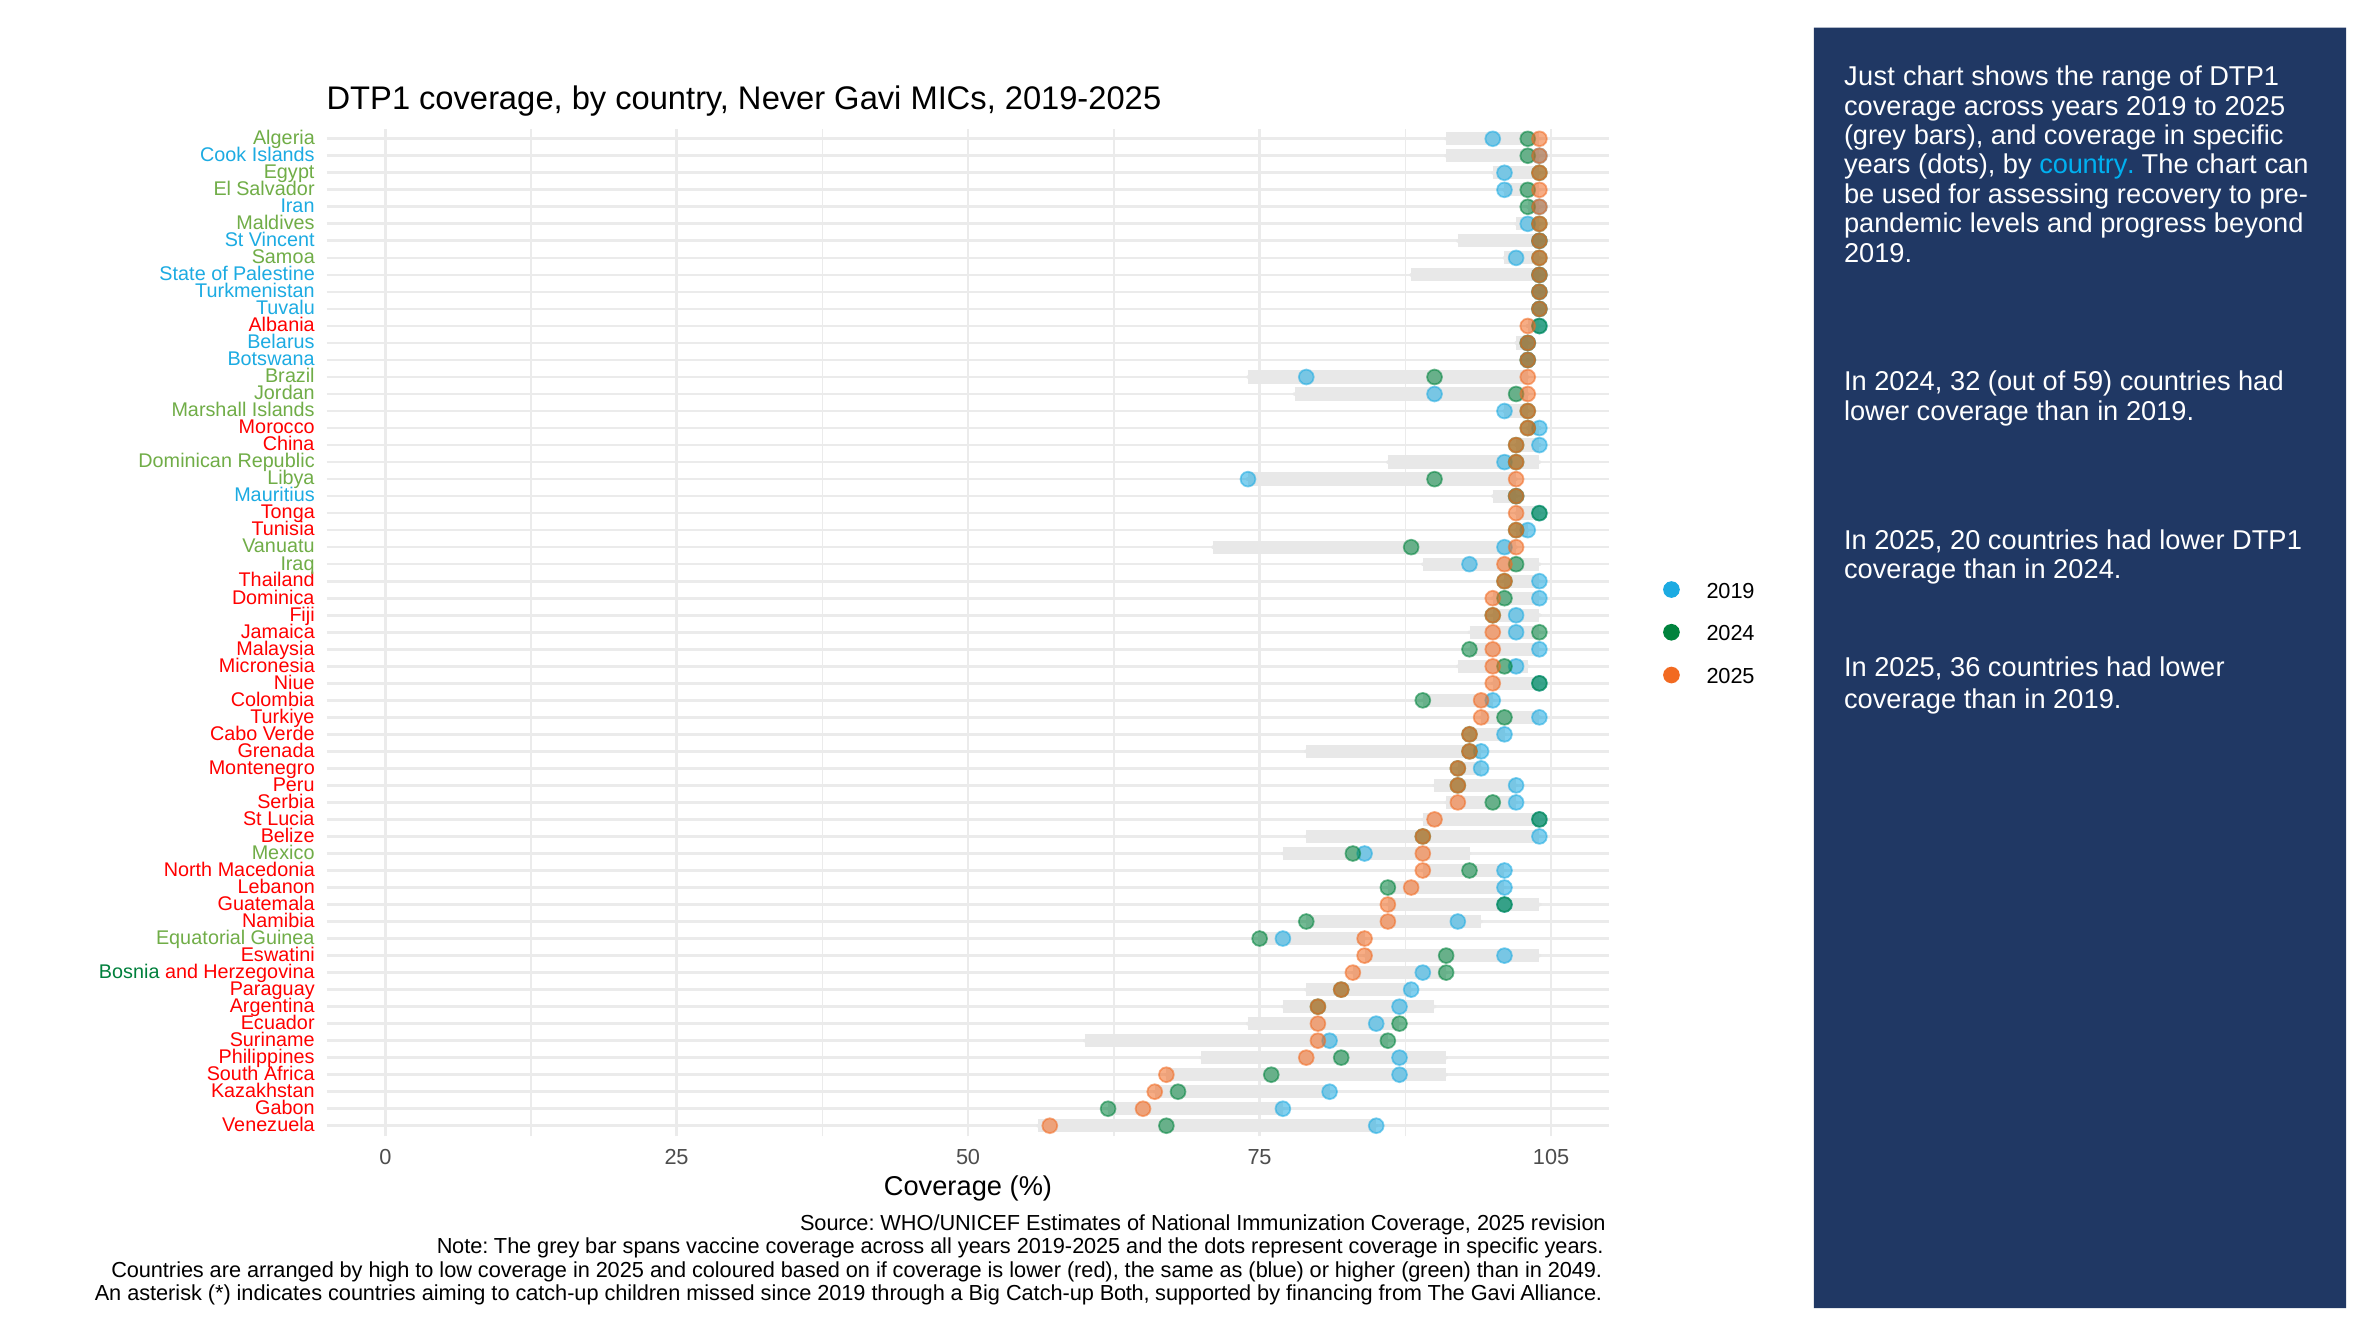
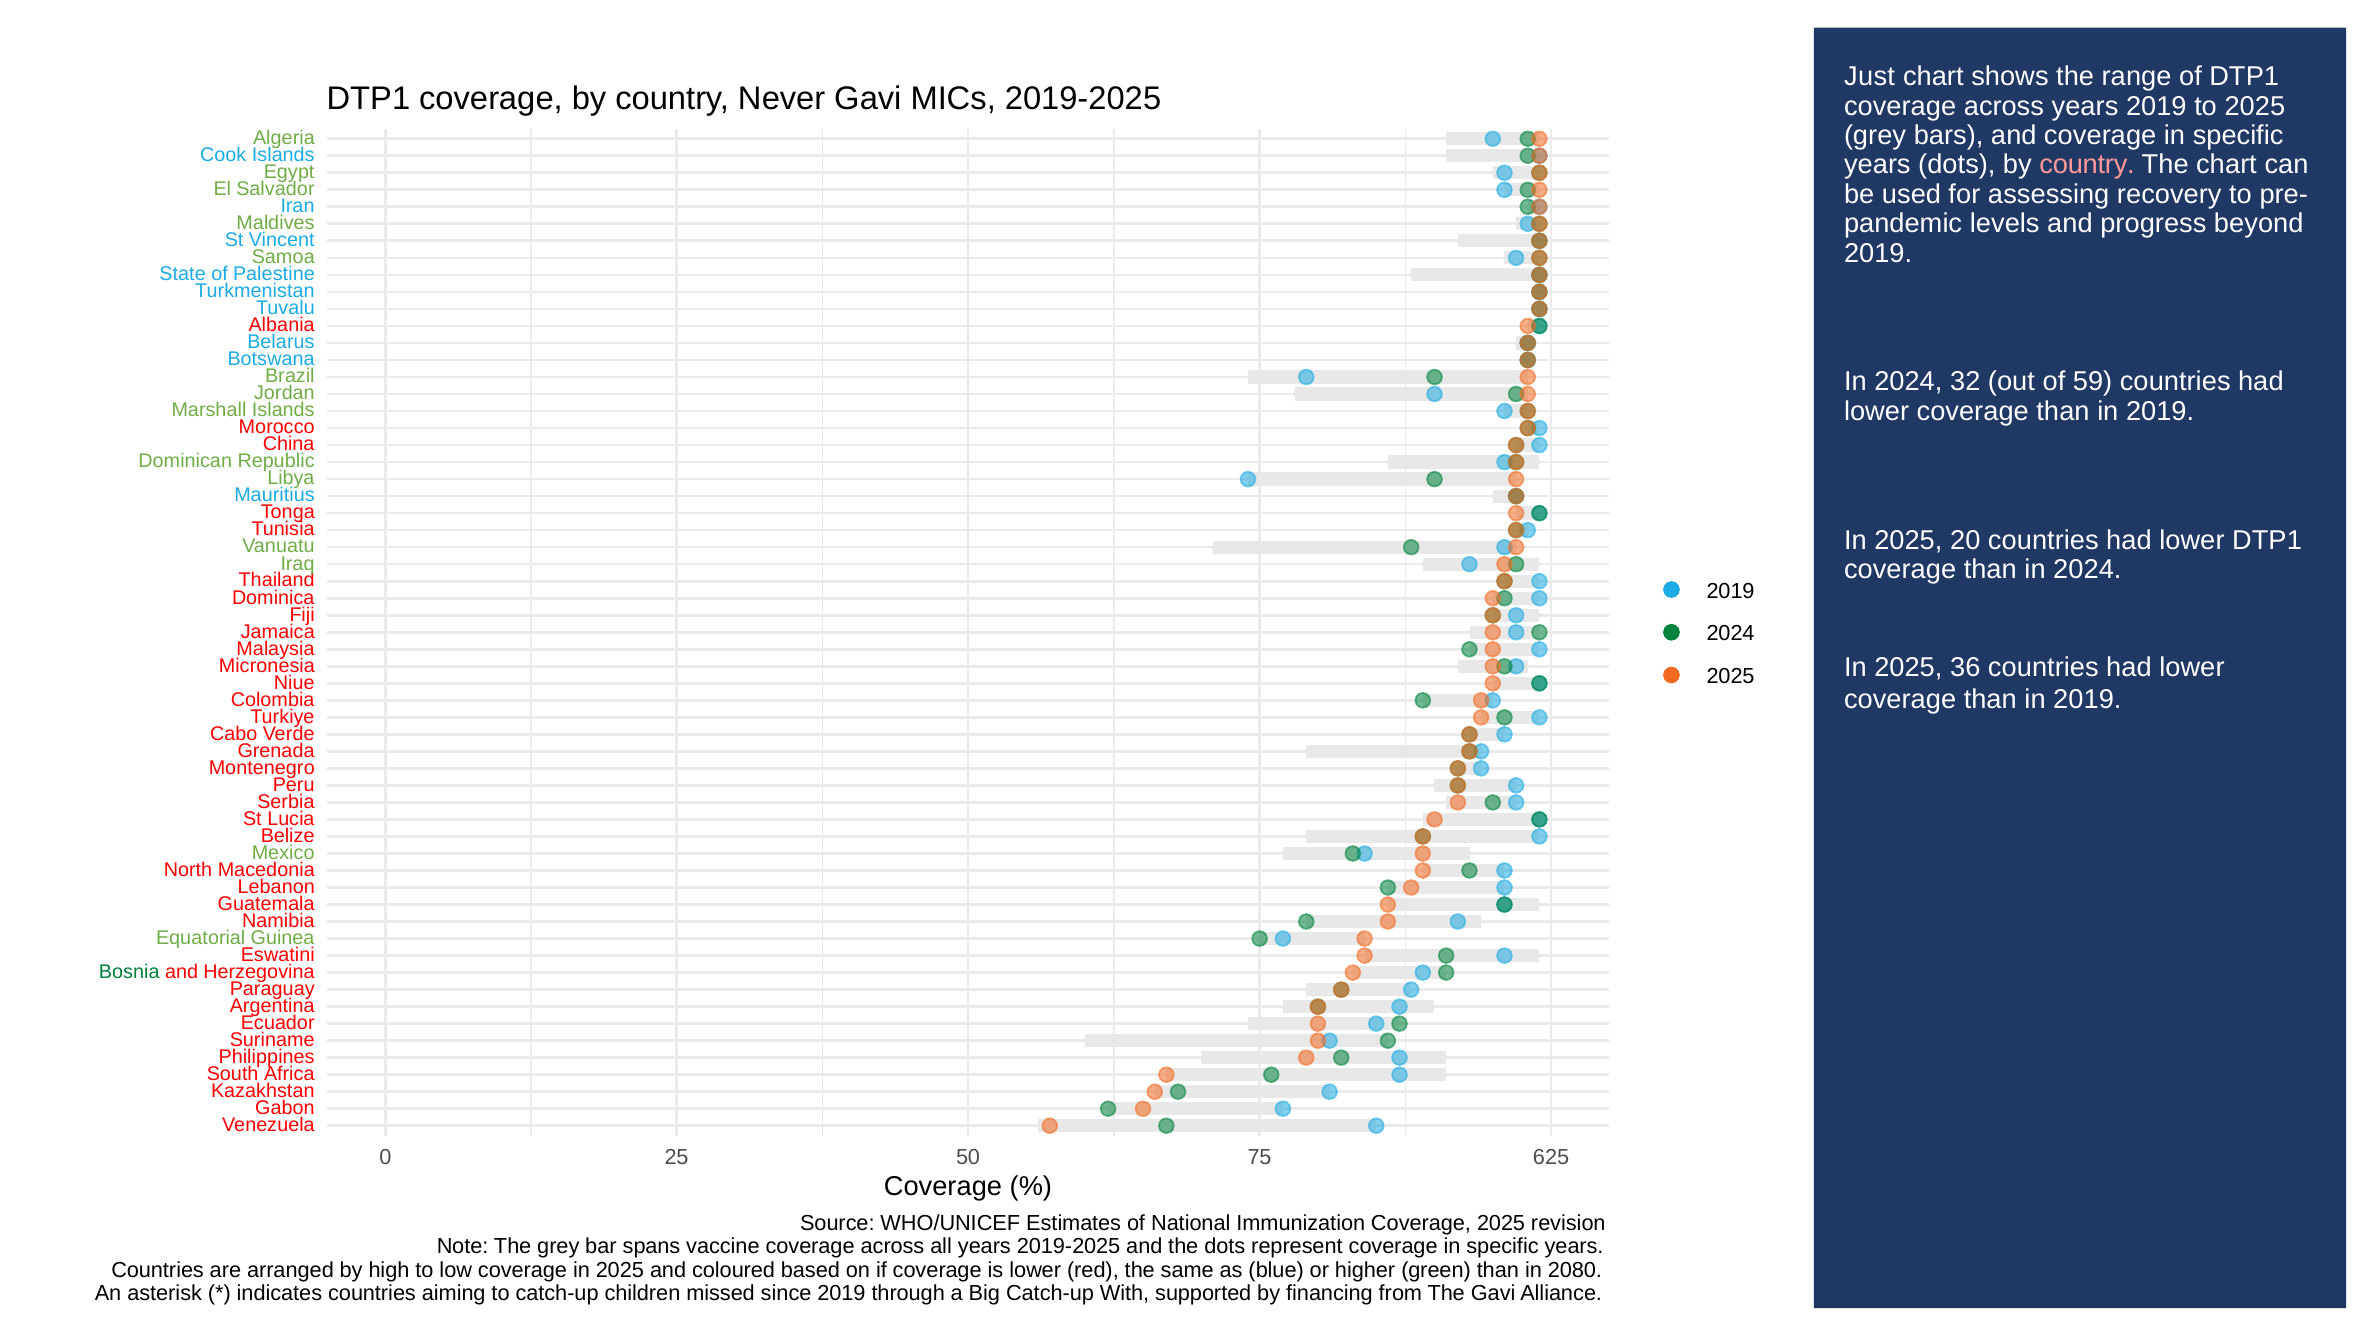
country colour: light blue -> pink (2087, 165)
105: 105 -> 625 (1551, 1158)
2049: 2049 -> 2080 (1575, 1271)
Both: Both -> With (1125, 1294)
